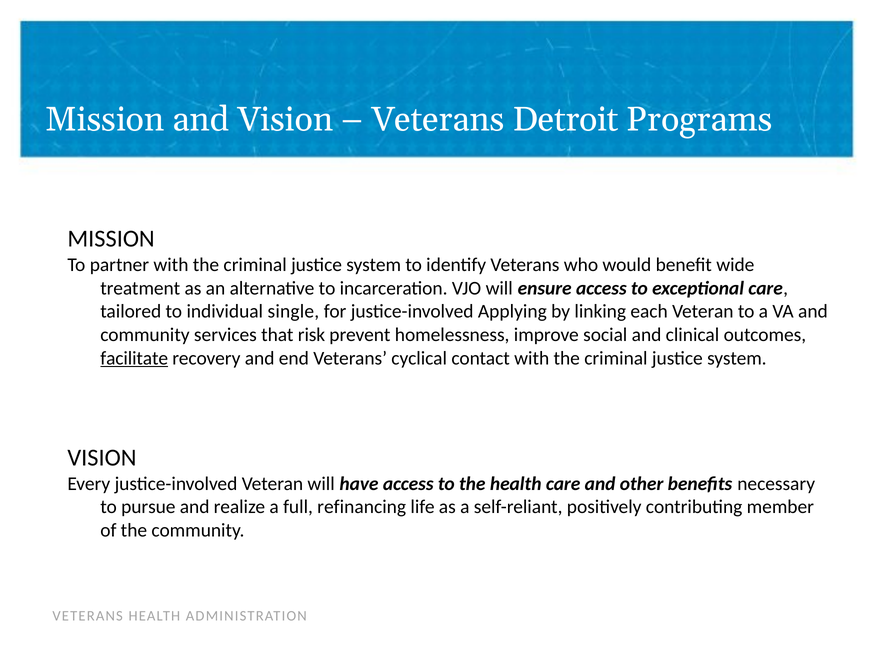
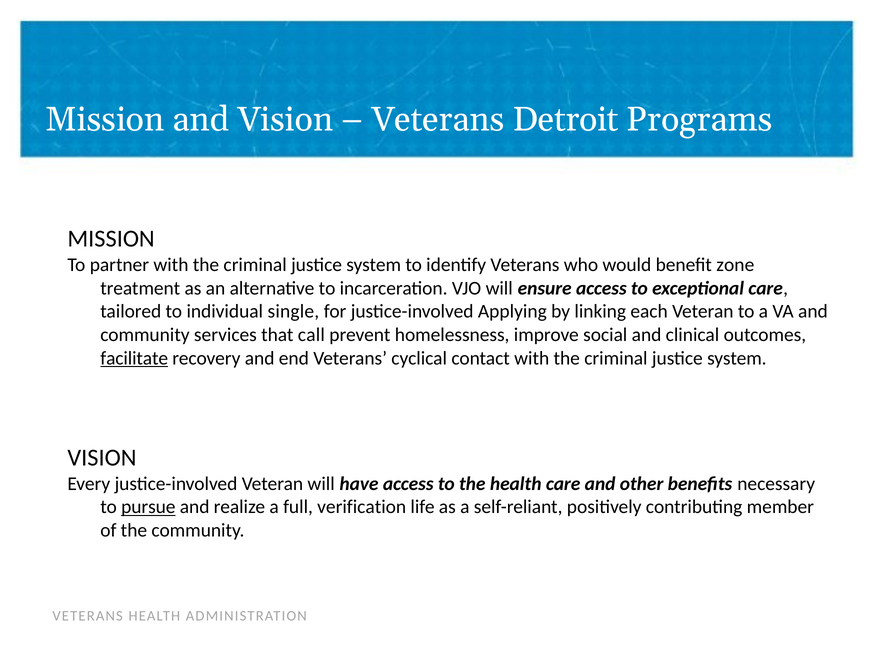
wide: wide -> zone (735, 265)
risk: risk -> call (311, 335)
pursue underline: none -> present (148, 507)
refinancing: refinancing -> verification (362, 507)
